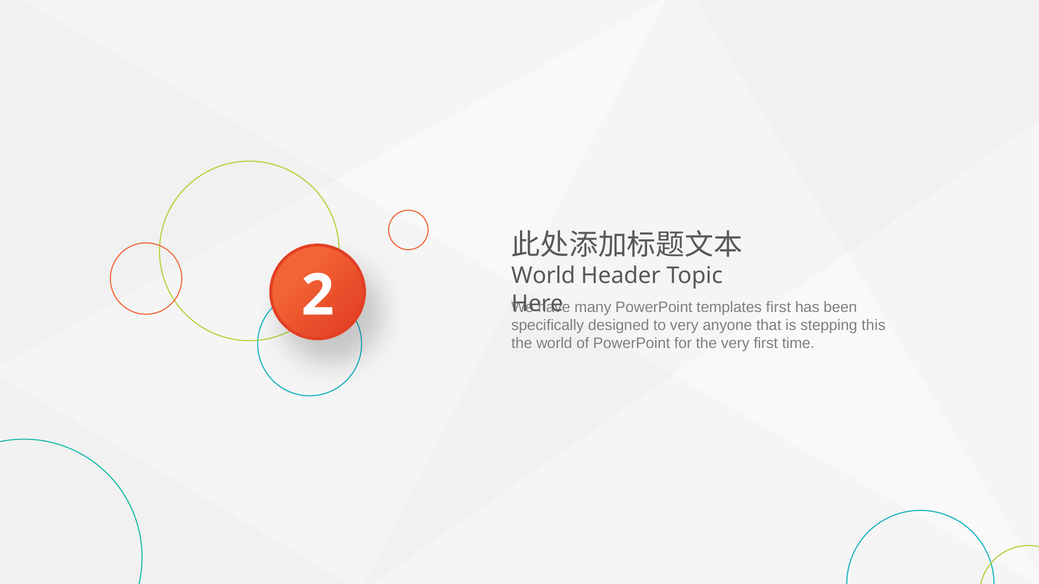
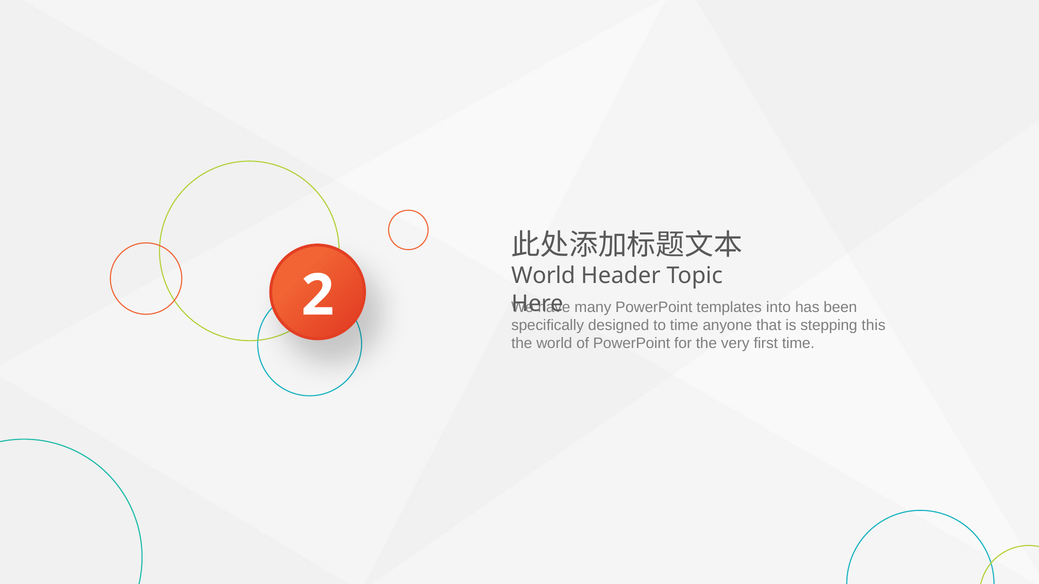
templates first: first -> into (778, 307)
to very: very -> time (684, 325)
